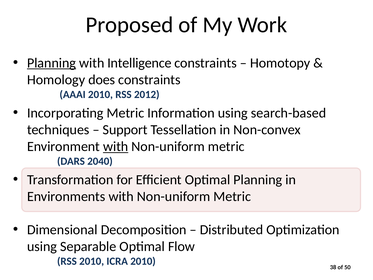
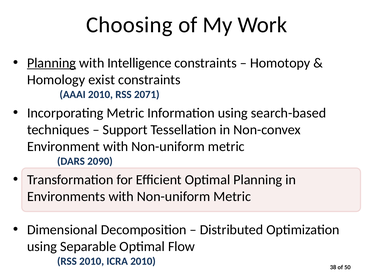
Proposed: Proposed -> Choosing (129, 25)
does: does -> exist (102, 80)
2012: 2012 -> 2071 (147, 94)
with underline: present -> none (116, 146)
2040: 2040 -> 2090 (100, 161)
